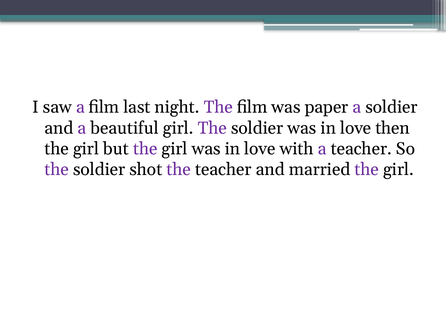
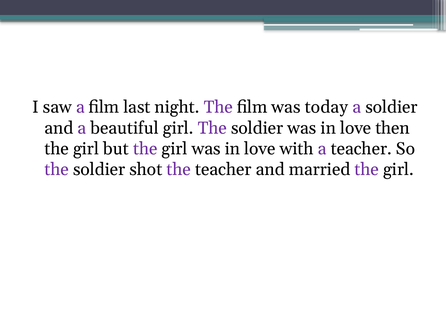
paper: paper -> today (326, 107)
